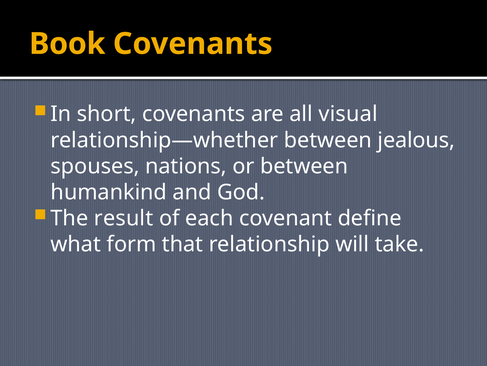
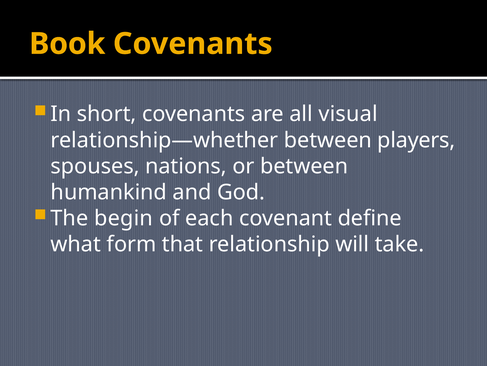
jealous: jealous -> players (416, 140)
result: result -> begin (124, 218)
